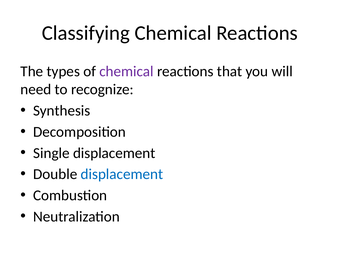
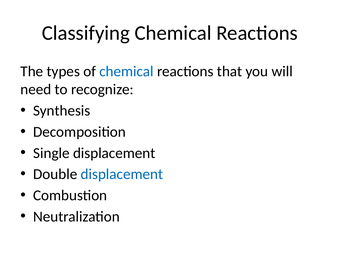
chemical colour: purple -> blue (126, 71)
